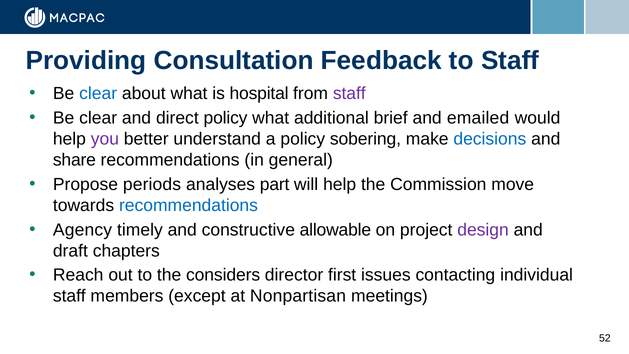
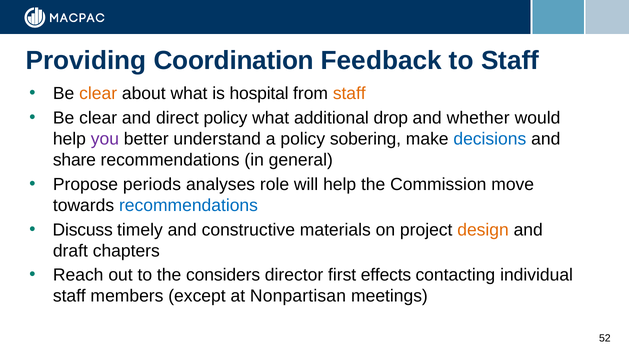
Consultation: Consultation -> Coordination (234, 61)
clear colour: blue -> orange (98, 93)
staff colour: purple -> orange (349, 93)
brief: brief -> drop (391, 118)
emailed: emailed -> whether (478, 118)
part: part -> role (275, 184)
Agency: Agency -> Discuss (83, 230)
allowable: allowable -> materials (335, 230)
design colour: purple -> orange (483, 230)
issues: issues -> effects (386, 275)
